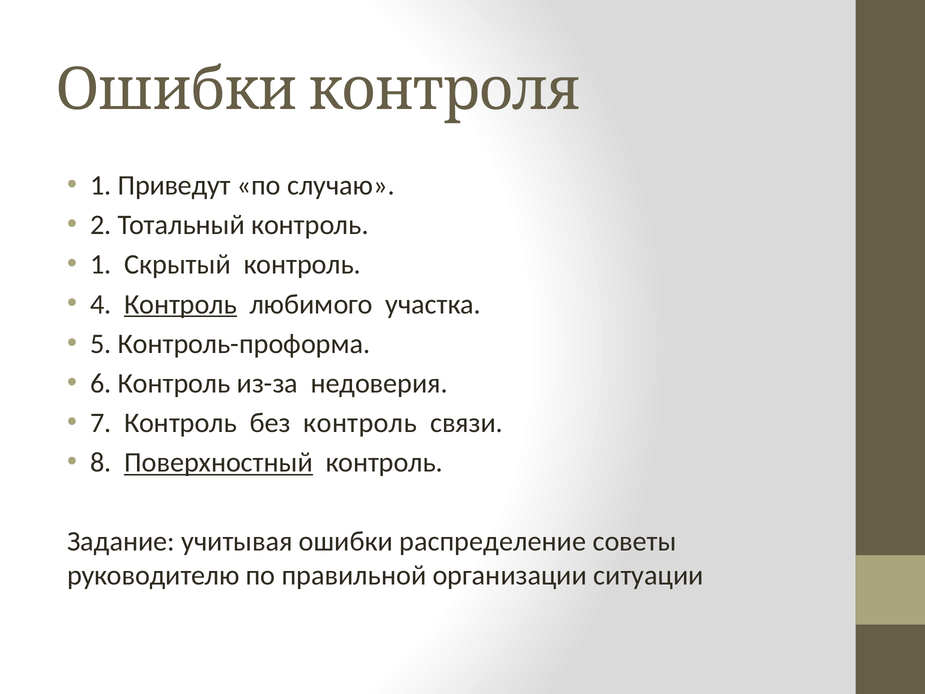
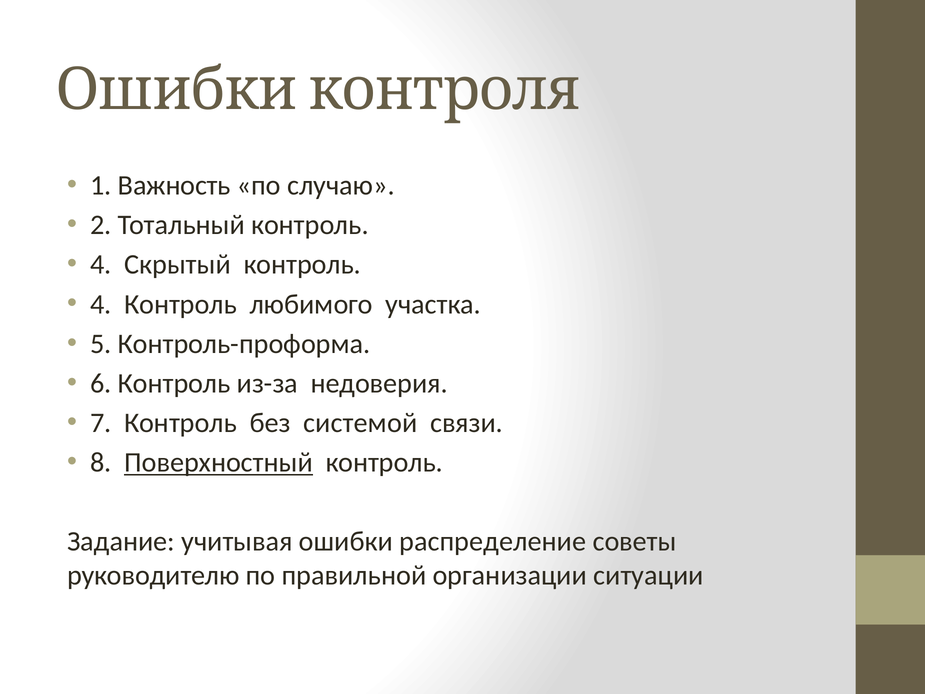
Приведут: Приведут -> Важность (174, 185)
1: 1 -> 4 (101, 265)
Контроль underline: present -> none (181, 304)
без контроль: контроль -> системой (360, 423)
